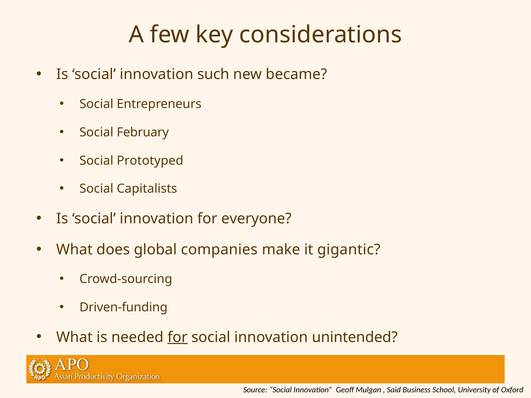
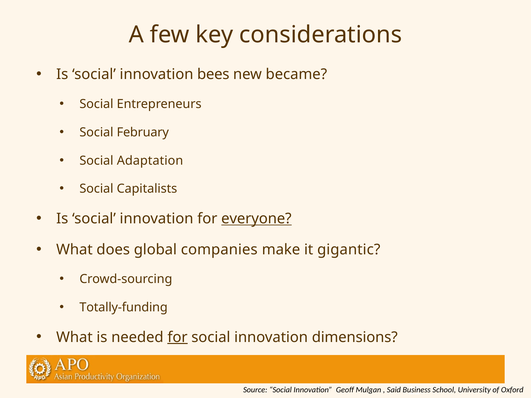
such: such -> bees (213, 74)
Prototyped: Prototyped -> Adaptation (150, 161)
everyone underline: none -> present (256, 219)
Driven-funding: Driven-funding -> Totally-funding (124, 308)
unintended: unintended -> dimensions (355, 337)
